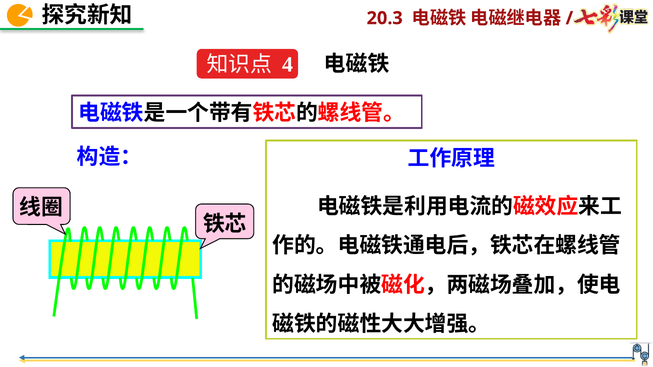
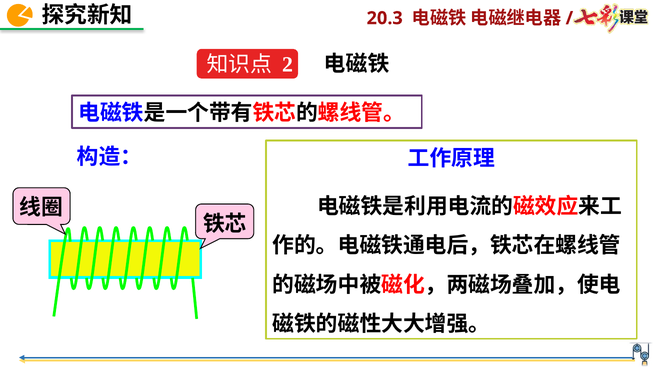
4: 4 -> 2 (287, 65)
